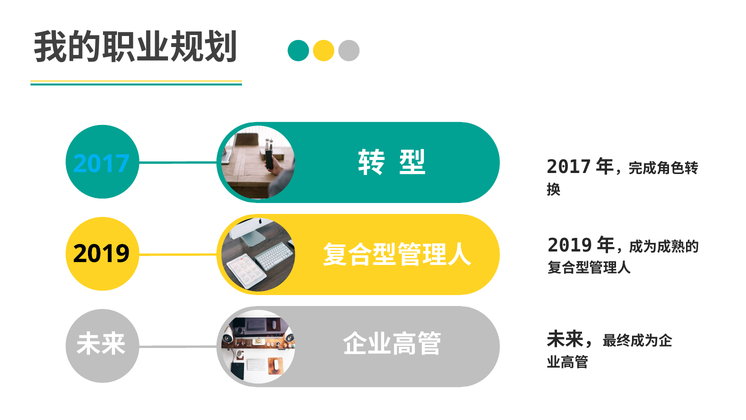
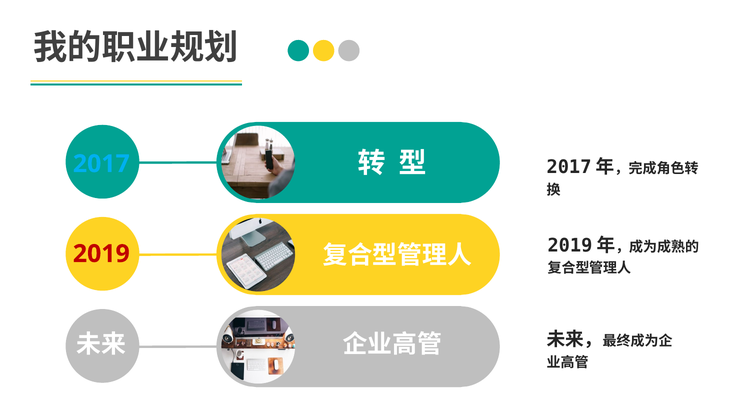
2019 colour: black -> red (101, 254)
